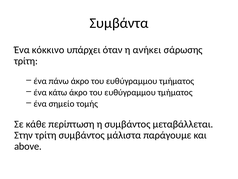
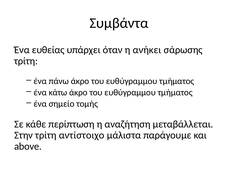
κόκκινο: κόκκινο -> ευθείας (48, 50)
η συμβάντος: συμβάντος -> αναζήτηση (127, 124)
τρίτη συμβάντος: συμβάντος -> αντίστοιχο (82, 135)
